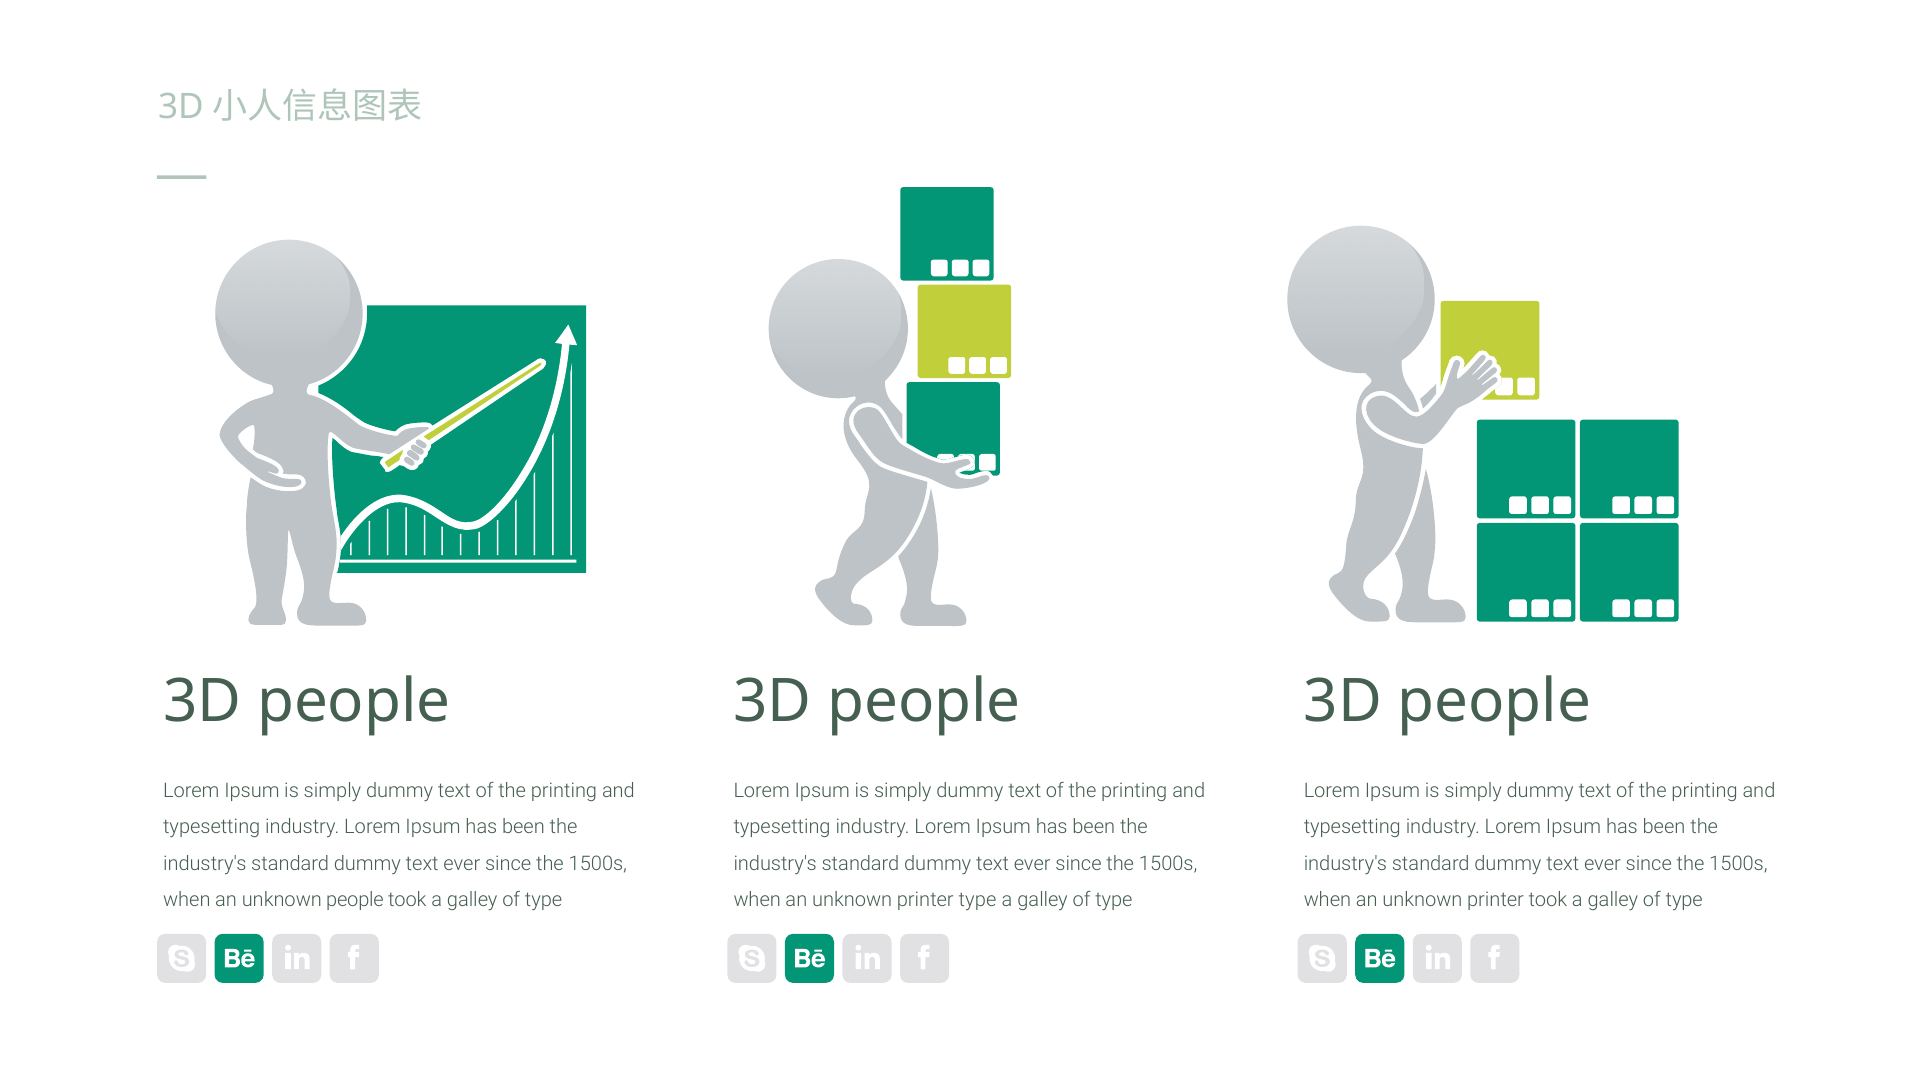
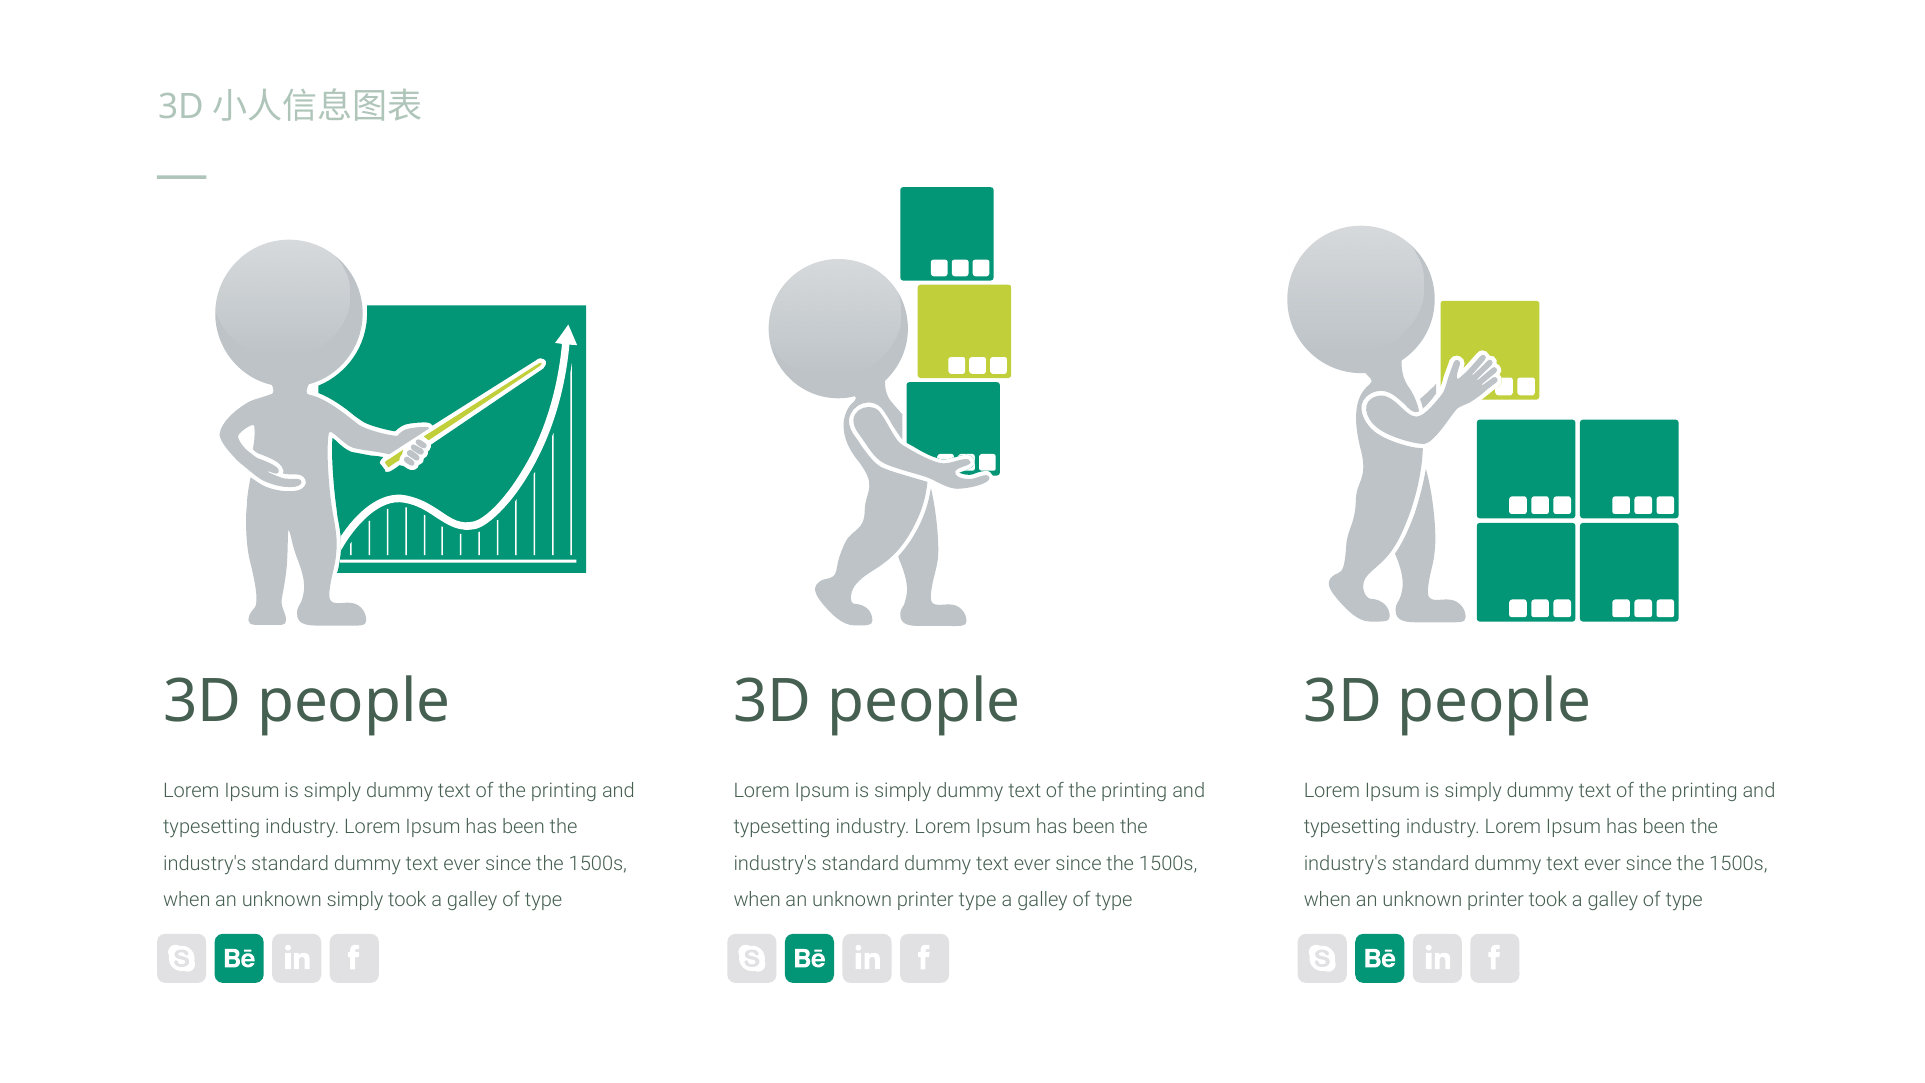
unknown people: people -> simply (355, 899)
